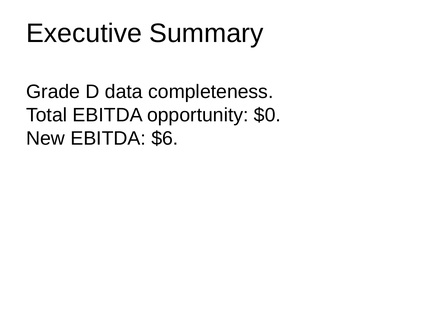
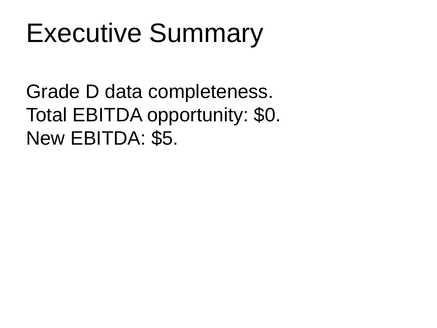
$6: $6 -> $5 (165, 138)
